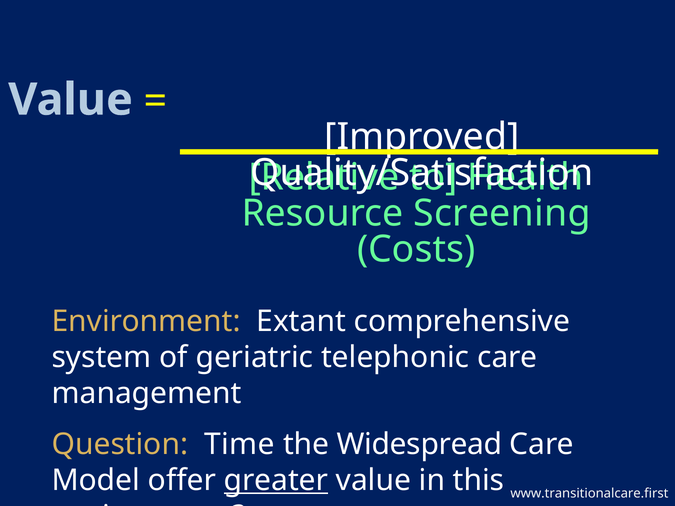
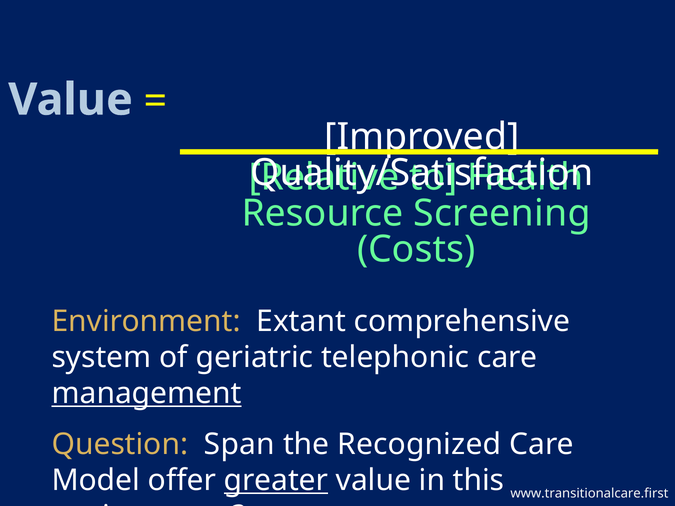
management underline: none -> present (147, 394)
Time: Time -> Span (239, 445)
Widespread: Widespread -> Recognized (419, 445)
